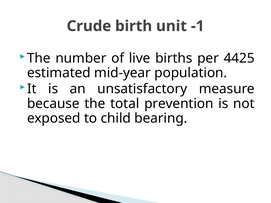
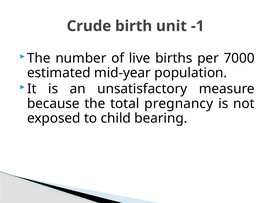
4425: 4425 -> 7000 (239, 58)
prevention: prevention -> pregnancy (179, 104)
